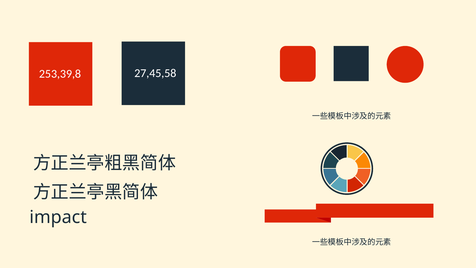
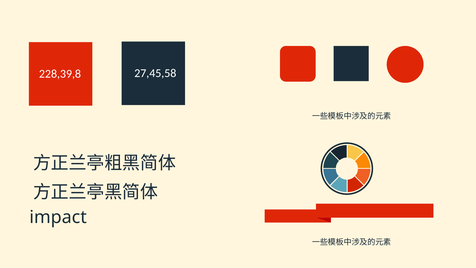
253,39,8: 253,39,8 -> 228,39,8 (60, 74)
